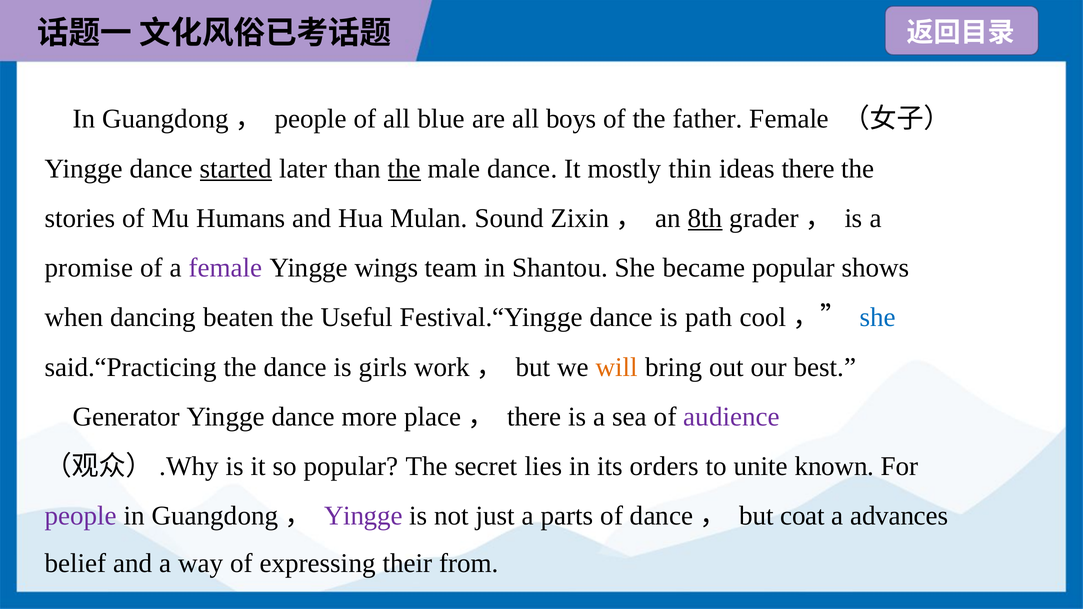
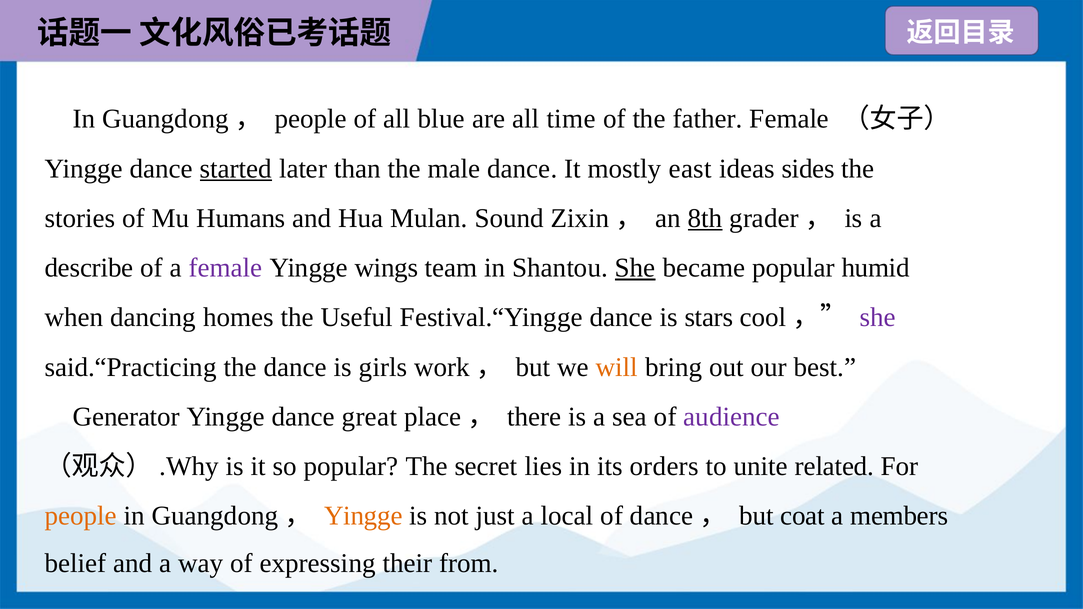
boys: boys -> time (571, 119)
the underline: present -> none (404, 169)
thin: thin -> east (690, 169)
ideas there: there -> sides (808, 169)
promise: promise -> describe (89, 268)
She underline: none -> present (635, 268)
shows: shows -> humid (876, 268)
beaten: beaten -> homes (238, 318)
path: path -> stars (709, 318)
she colour: blue -> purple (878, 318)
more: more -> great (369, 417)
known: known -> related (834, 466)
people colour: purple -> orange (81, 516)
Yingge colour: purple -> orange (363, 516)
parts: parts -> local (567, 516)
advances: advances -> members (899, 516)
